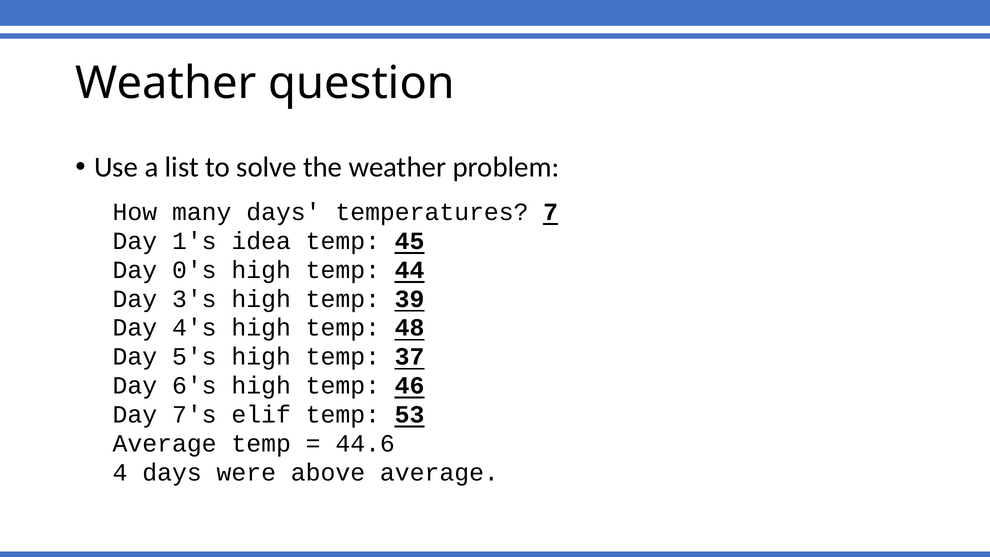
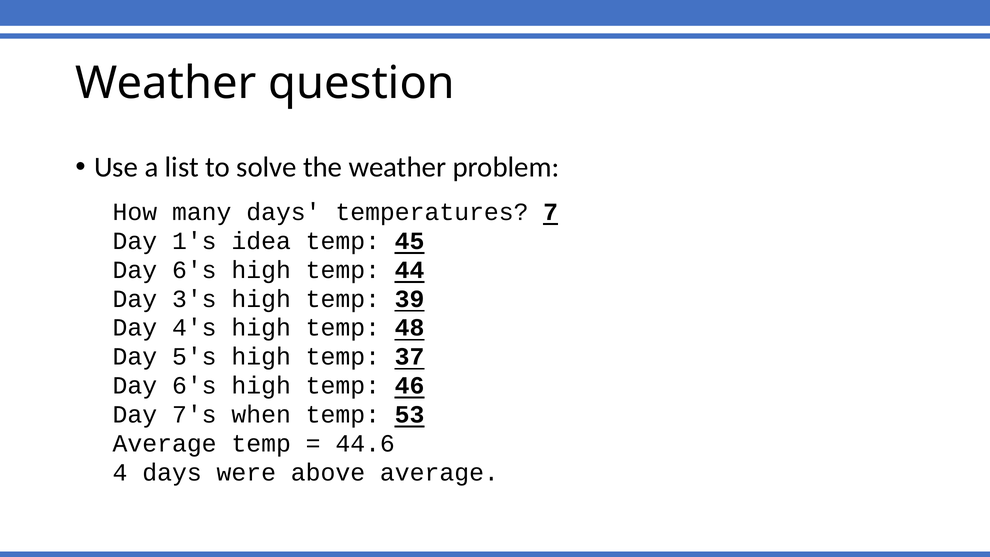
0's: 0's -> 6's (194, 270)
elif: elif -> when (261, 414)
